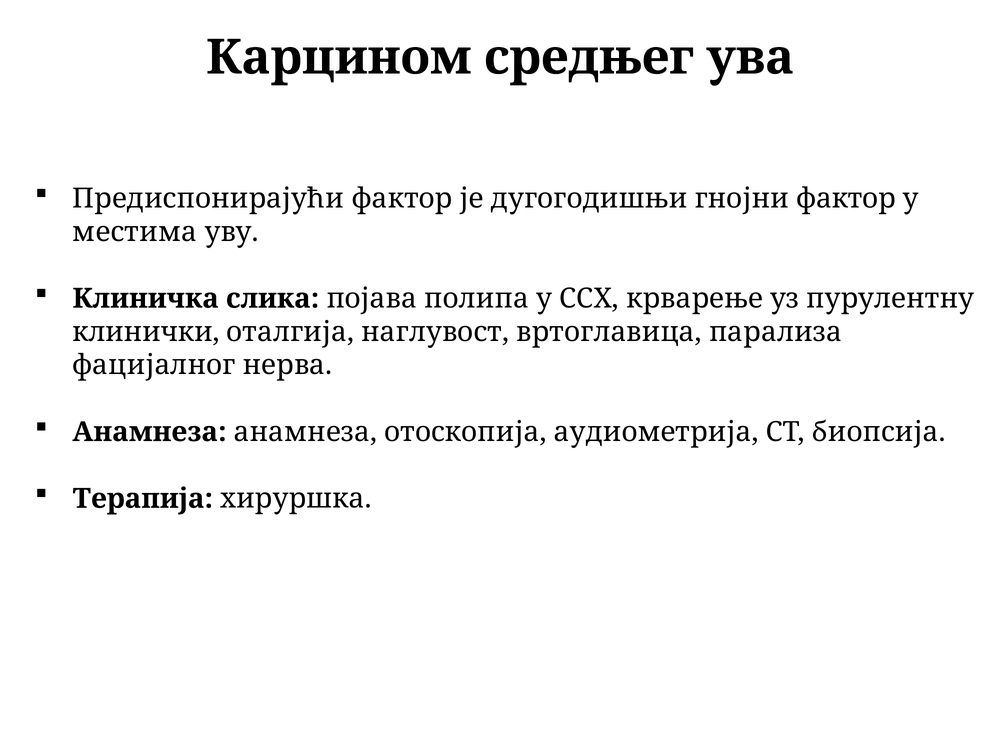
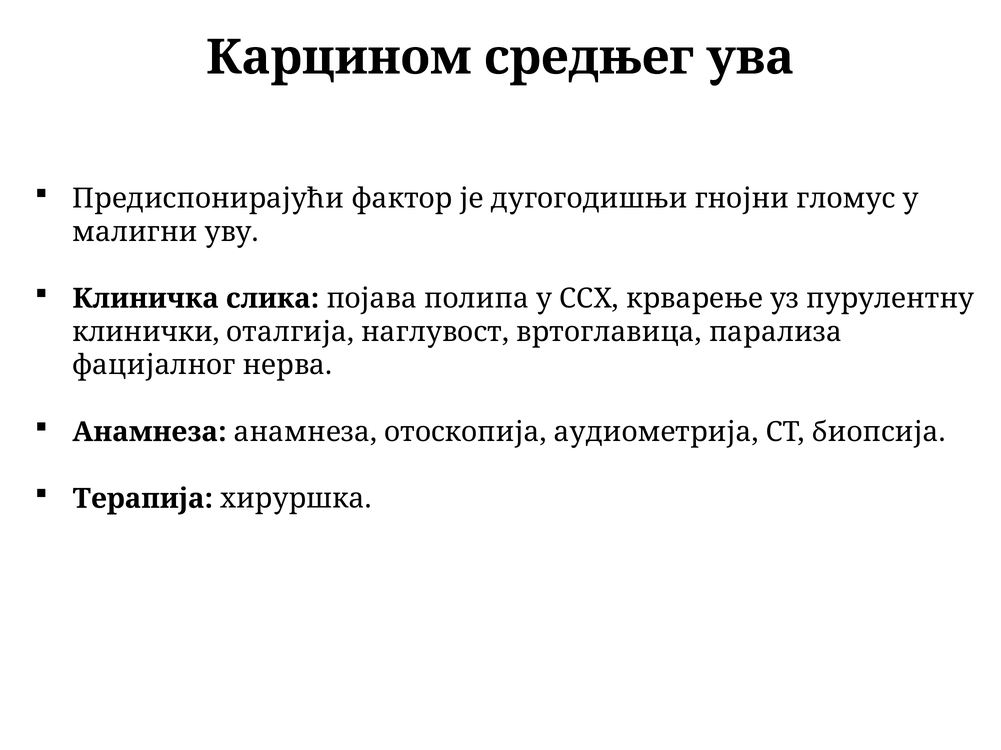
гнојни фактор: фактор -> гломус (846, 199)
местима: местима -> малигни (135, 232)
